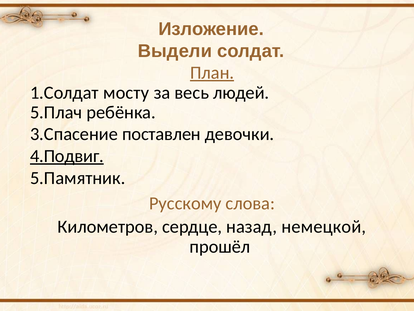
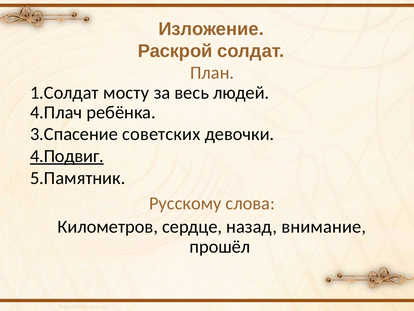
Выдели: Выдели -> Раскрой (175, 51)
План underline: present -> none (212, 73)
5.Плач: 5.Плач -> 4.Плач (56, 112)
поставлен: поставлен -> советских (161, 134)
немецкой: немецкой -> внимание (324, 226)
